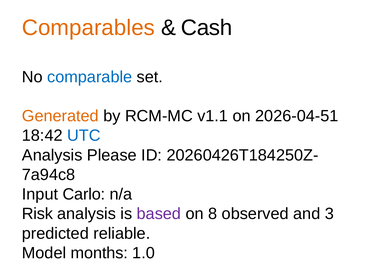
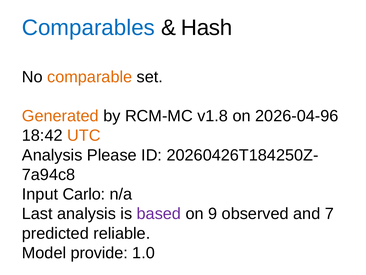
Comparables colour: orange -> blue (88, 28)
Cash: Cash -> Hash (207, 28)
comparable colour: blue -> orange (90, 77)
v1.1: v1.1 -> v1.8 (213, 116)
2026-04-51: 2026-04-51 -> 2026-04-96 (297, 116)
UTC colour: blue -> orange (84, 135)
Risk: Risk -> Last (37, 213)
8: 8 -> 9 (213, 213)
3: 3 -> 7 (329, 213)
months: months -> provide (99, 252)
